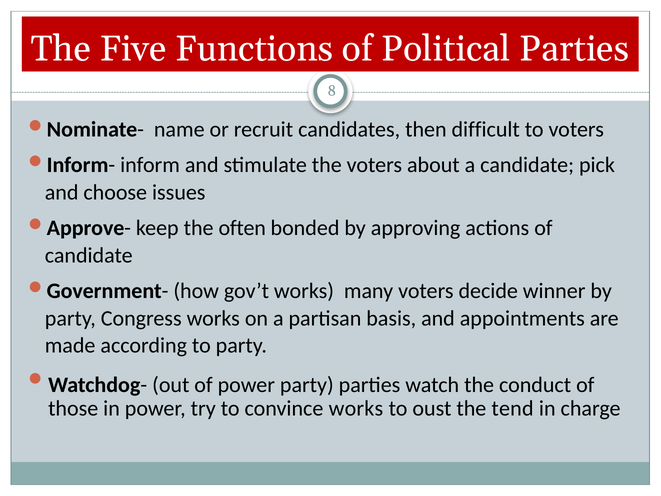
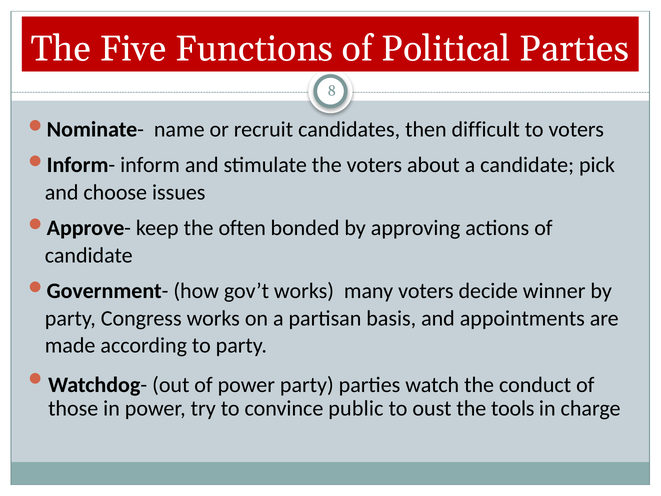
convince works: works -> public (356, 408)
tend: tend -> tools (513, 408)
